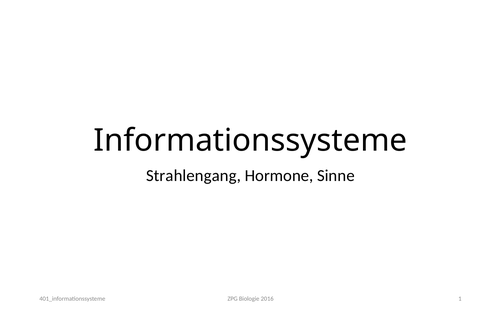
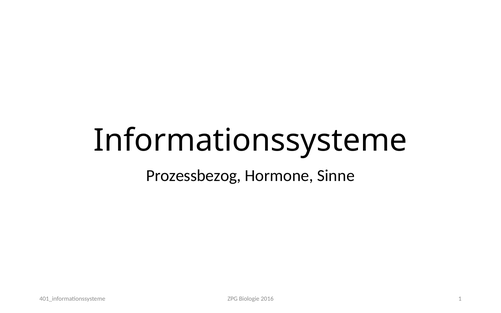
Strahlengang: Strahlengang -> Prozessbezog (194, 176)
